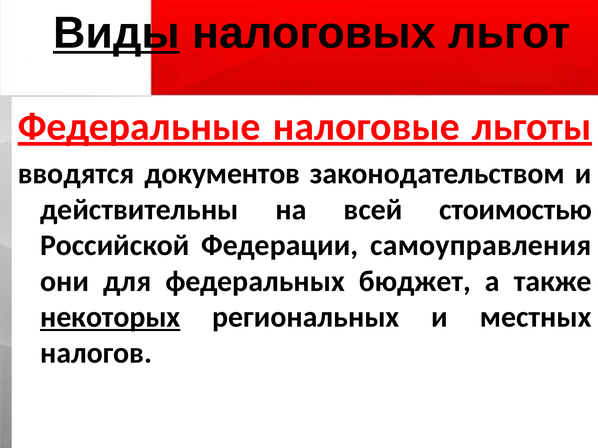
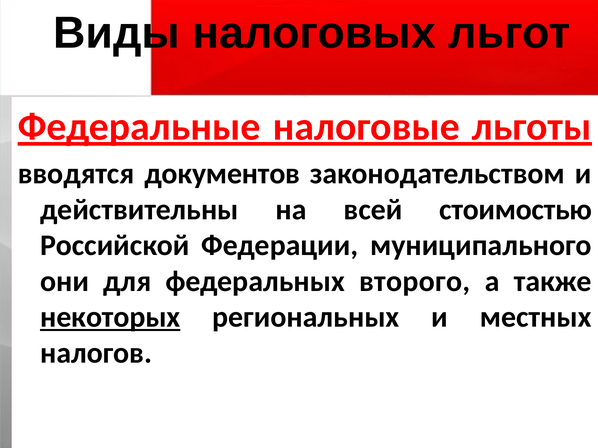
Виды underline: present -> none (116, 33)
самоуправления: самоуправления -> муниципального (481, 246)
бюджет: бюджет -> второго (415, 282)
